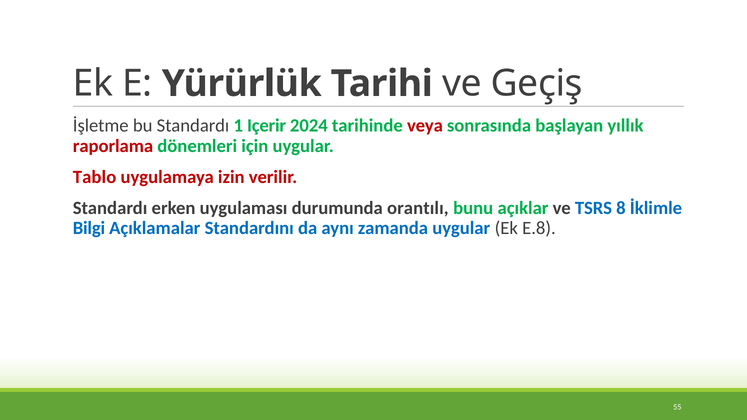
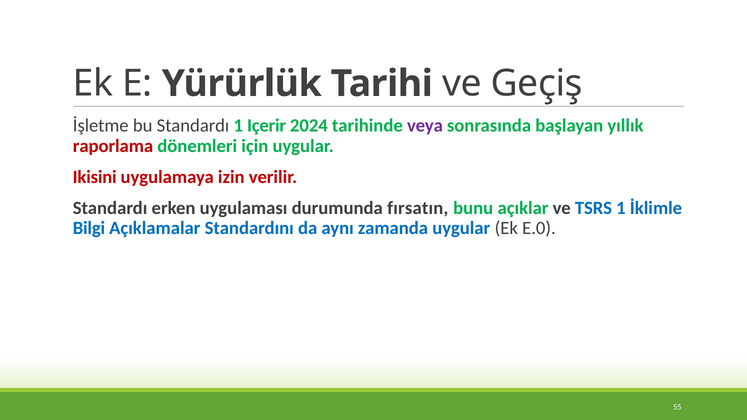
veya colour: red -> purple (425, 126)
Tablo: Tablo -> Ikisini (95, 177)
orantılı: orantılı -> fırsatın (418, 208)
TSRS 8: 8 -> 1 (621, 208)
E.8: E.8 -> E.0 (539, 228)
